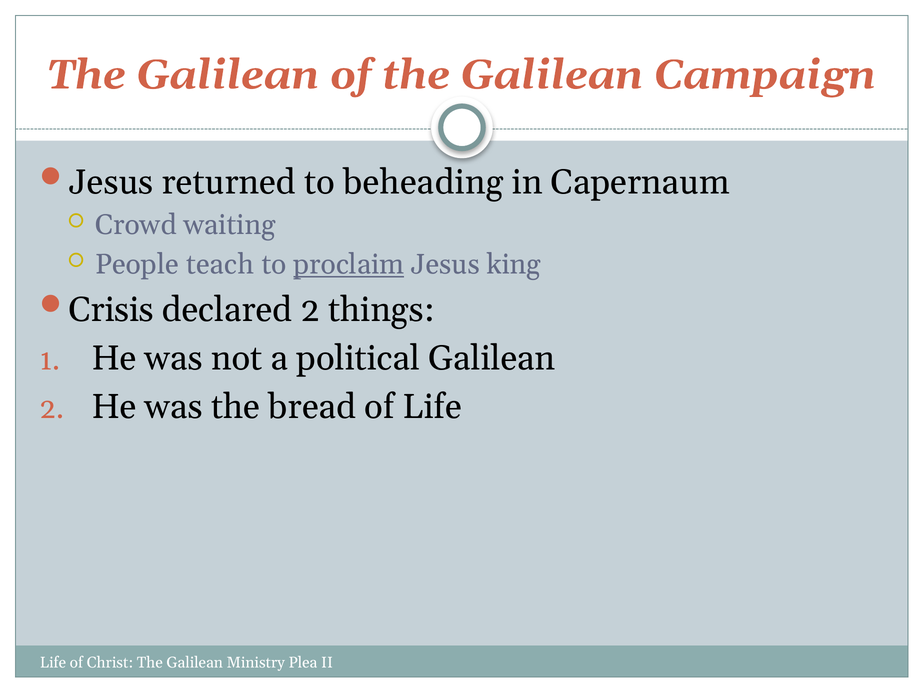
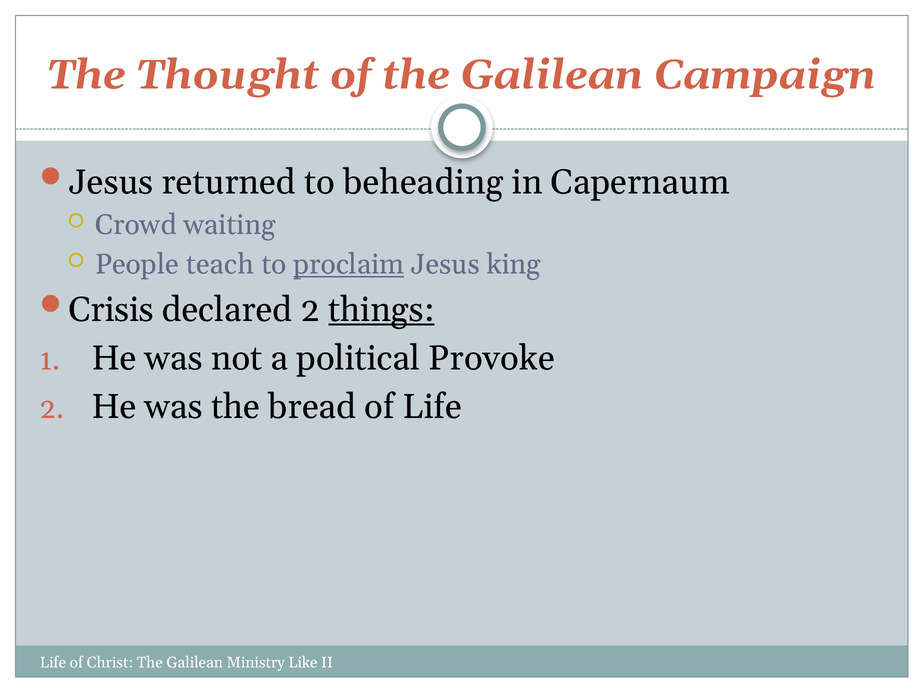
Galilean: Galilean -> Thought (228, 75)
things underline: none -> present (381, 310)
political Galilean: Galilean -> Provoke (492, 358)
Plea: Plea -> Like (303, 663)
